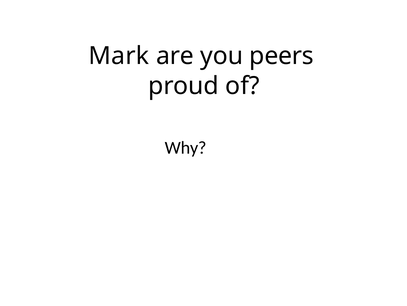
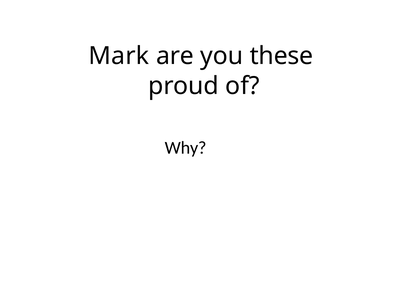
peers: peers -> these (282, 56)
